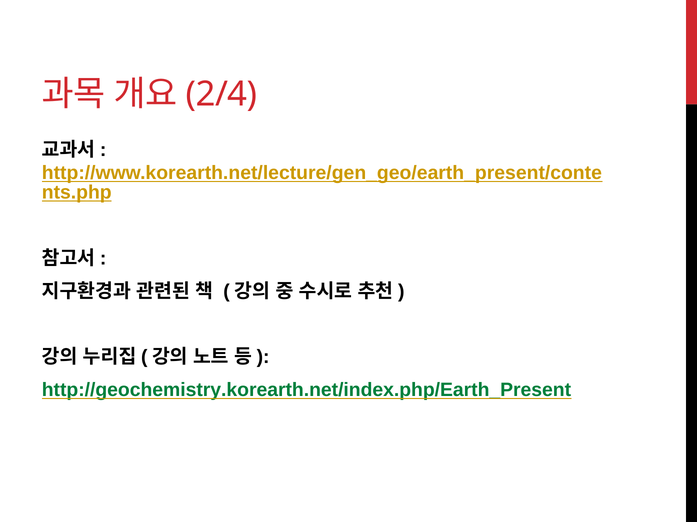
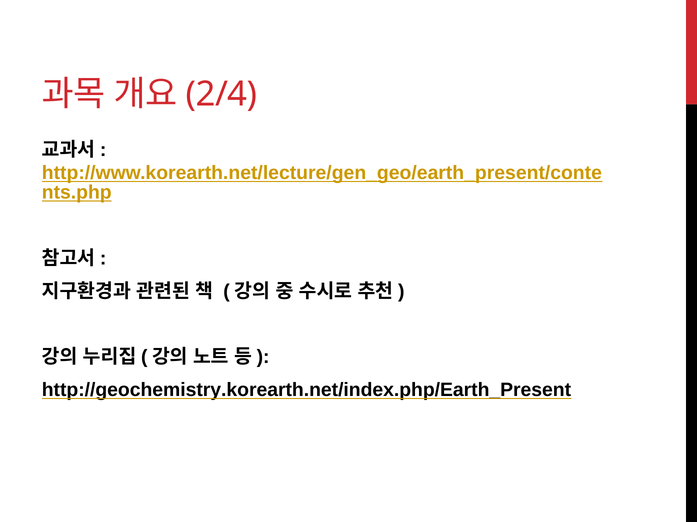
http://geochemistry.korearth.net/index.php/Earth_Present colour: green -> black (306, 390)
